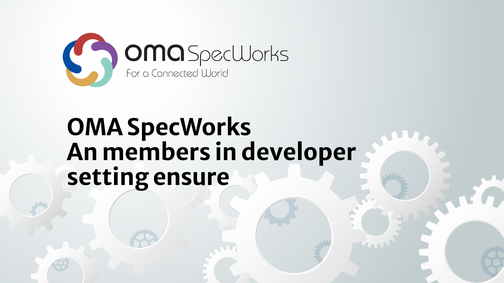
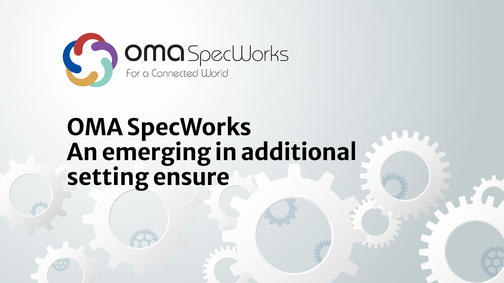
members: members -> emerging (156, 153)
developer: developer -> additional (299, 153)
